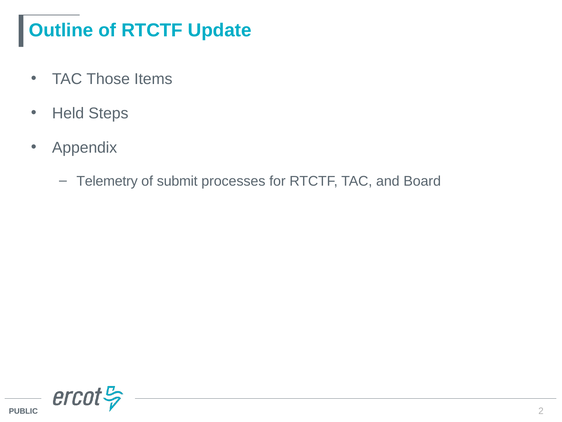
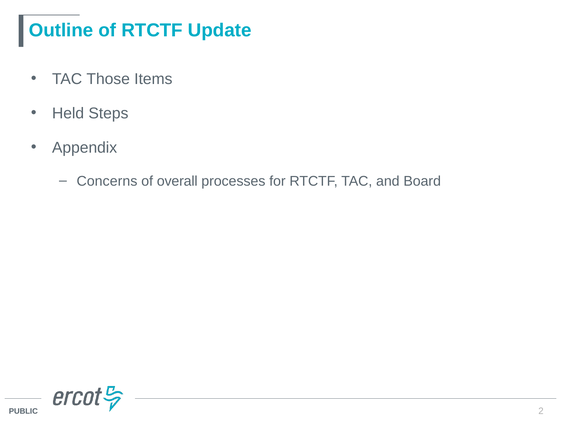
Telemetry: Telemetry -> Concerns (107, 181)
submit: submit -> overall (177, 181)
